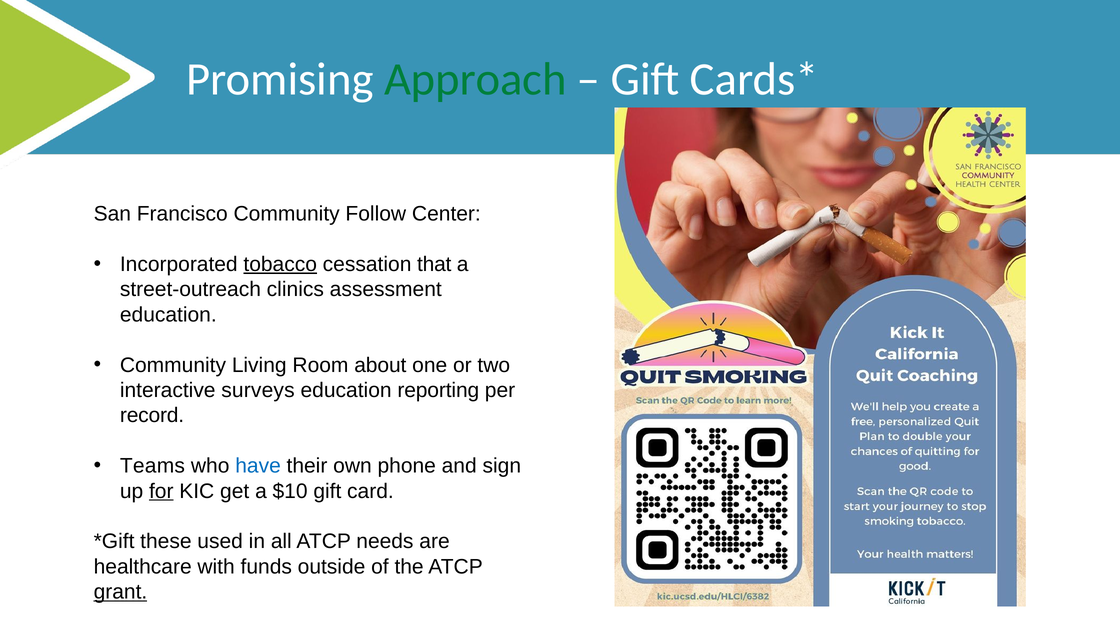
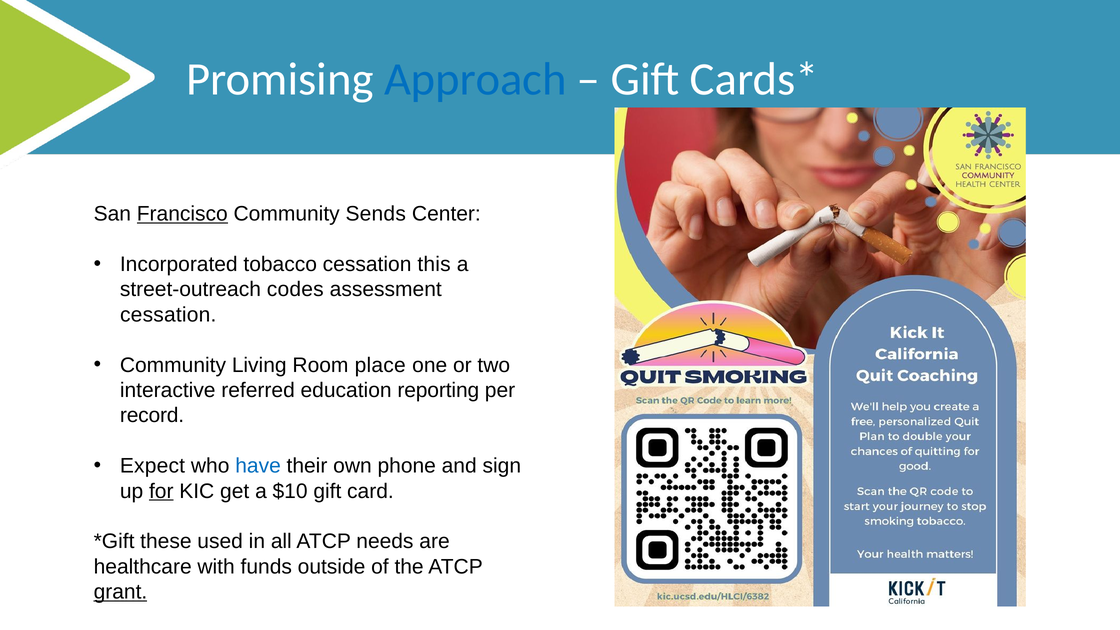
Approach colour: green -> blue (475, 79)
Francisco underline: none -> present (182, 214)
Follow: Follow -> Sends (376, 214)
tobacco underline: present -> none (280, 264)
that: that -> this (434, 264)
clinics: clinics -> codes (295, 289)
education: education -> cessation (168, 315)
about: about -> place (380, 365)
surveys: surveys -> referred (258, 390)
Teams: Teams -> Expect (152, 466)
